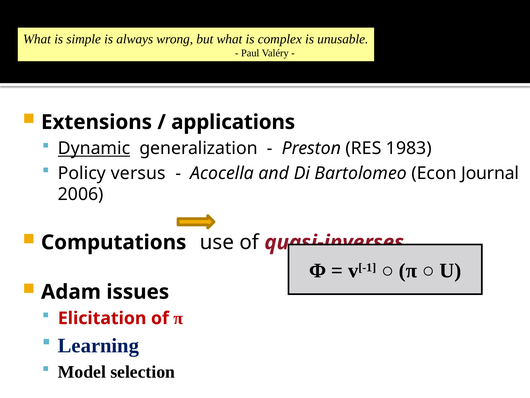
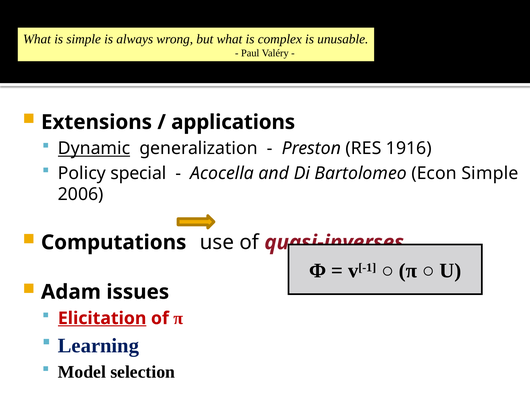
1983: 1983 -> 1916 (409, 148)
versus: versus -> special (138, 173)
Econ Journal: Journal -> Simple (490, 173)
Elicitation underline: none -> present (102, 318)
